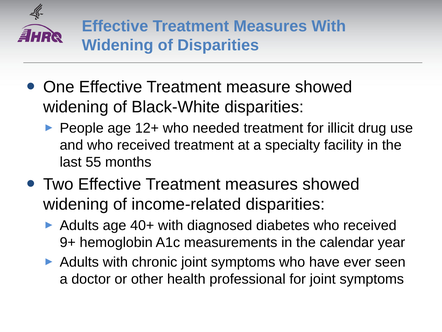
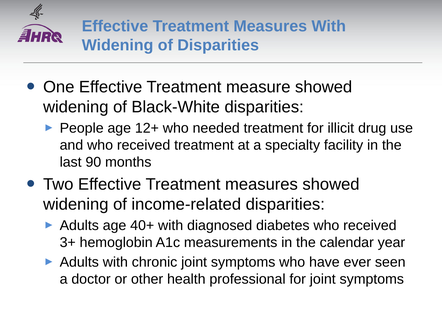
55: 55 -> 90 (93, 162)
9+: 9+ -> 3+ (68, 242)
